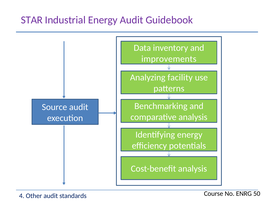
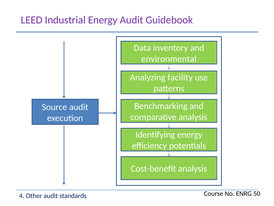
STAR: STAR -> LEED (32, 20)
improvements: improvements -> environmental (169, 59)
